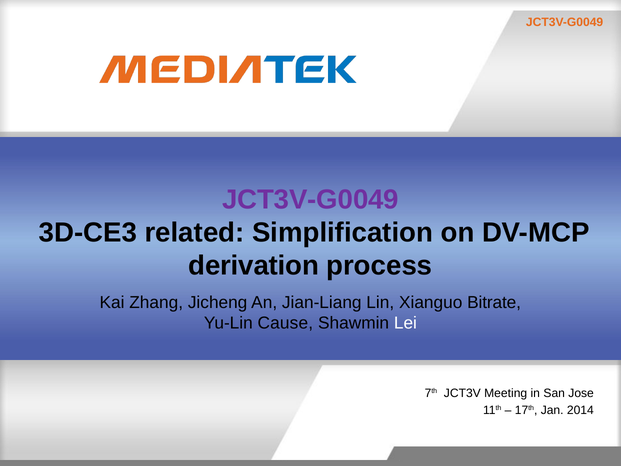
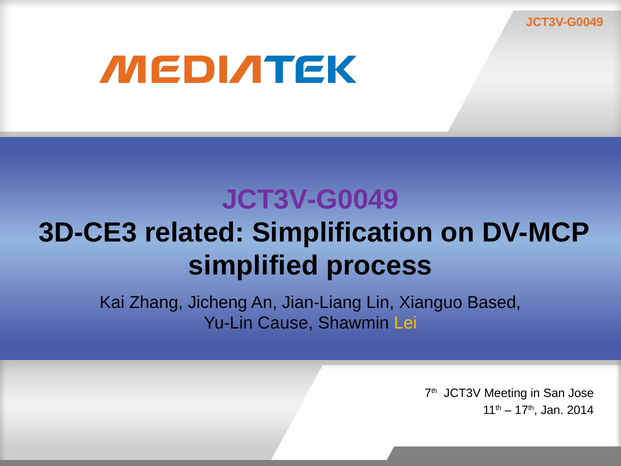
derivation: derivation -> simplified (254, 266)
Bitrate: Bitrate -> Based (494, 302)
Lei colour: white -> yellow (405, 323)
